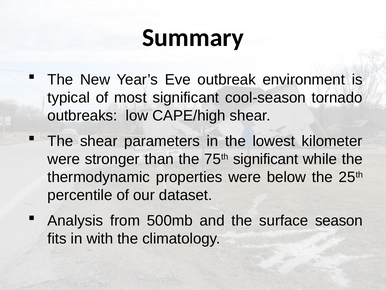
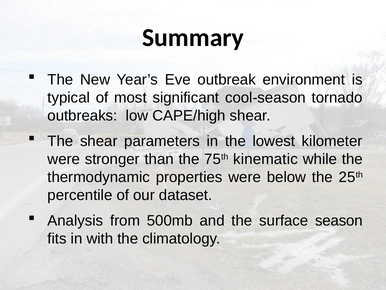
75th significant: significant -> kinematic (265, 159)
